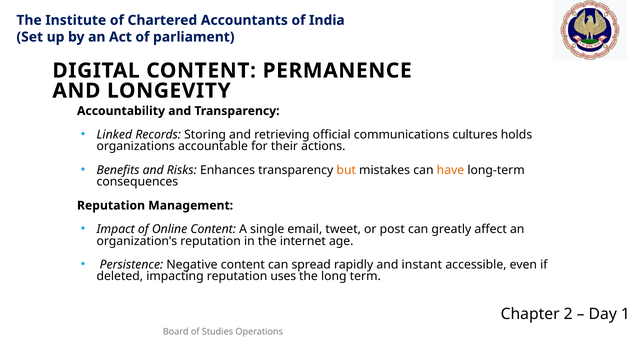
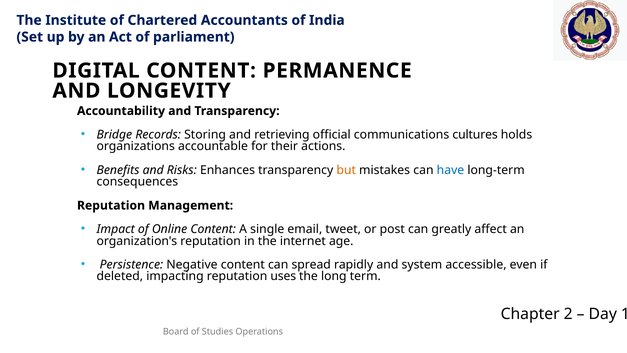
Linked: Linked -> Bridge (114, 134)
have colour: orange -> blue (450, 170)
instant: instant -> system (422, 264)
